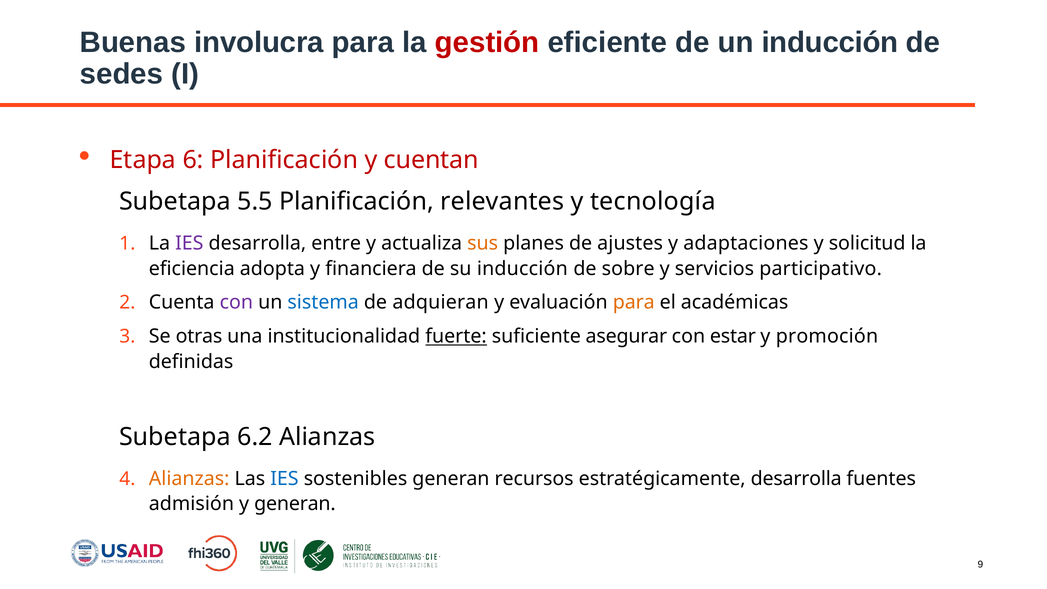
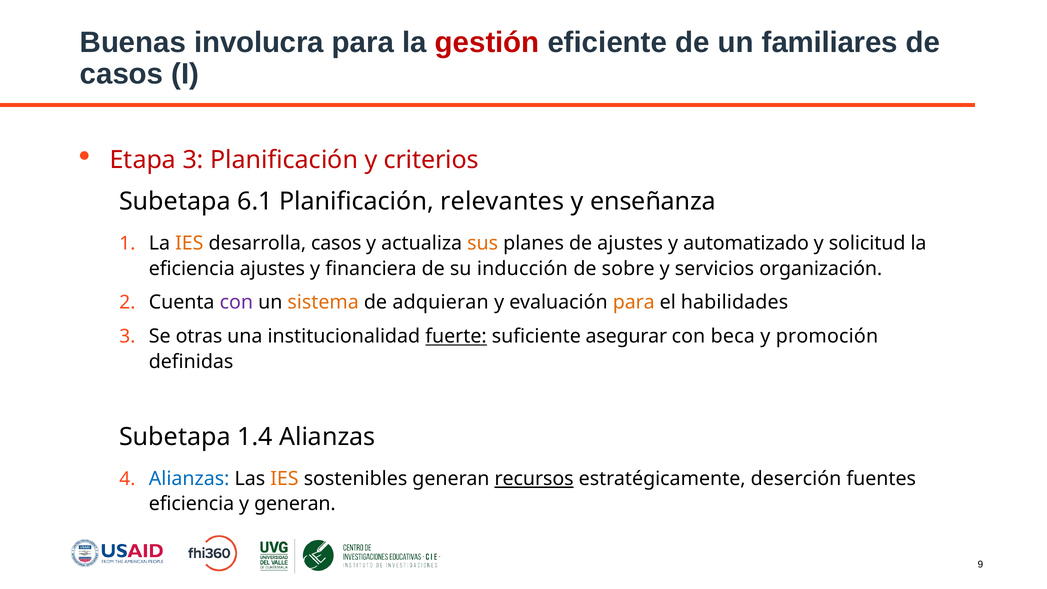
un inducción: inducción -> familiares (830, 42)
sedes: sedes -> casos (122, 74)
Etapa 6: 6 -> 3 (193, 160)
cuentan: cuentan -> criterios (431, 160)
5.5: 5.5 -> 6.1 (255, 201)
tecnología: tecnología -> enseñanza (653, 201)
IES colour: purple -> orange (189, 243)
desarrolla entre: entre -> casos (336, 243)
adaptaciones: adaptaciones -> automatizado (746, 243)
eficiencia adopta: adopta -> ajustes (272, 269)
participativo: participativo -> organización (821, 269)
sistema colour: blue -> orange (323, 302)
académicas: académicas -> habilidades (735, 302)
estar: estar -> beca (733, 336)
6.2: 6.2 -> 1.4 (255, 437)
Alianzas colour: orange -> blue (189, 479)
IES colour: blue -> orange (284, 479)
recursos underline: none -> present (534, 479)
estratégicamente desarrolla: desarrolla -> deserción (796, 479)
admisión: admisión -> eficiencia (191, 504)
